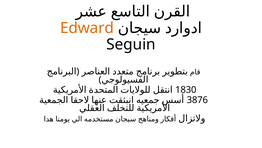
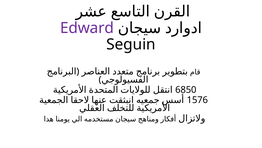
Edward colour: orange -> purple (87, 28)
1830: 1830 -> 6850 (186, 89)
3876: 3876 -> 1576 (197, 100)
